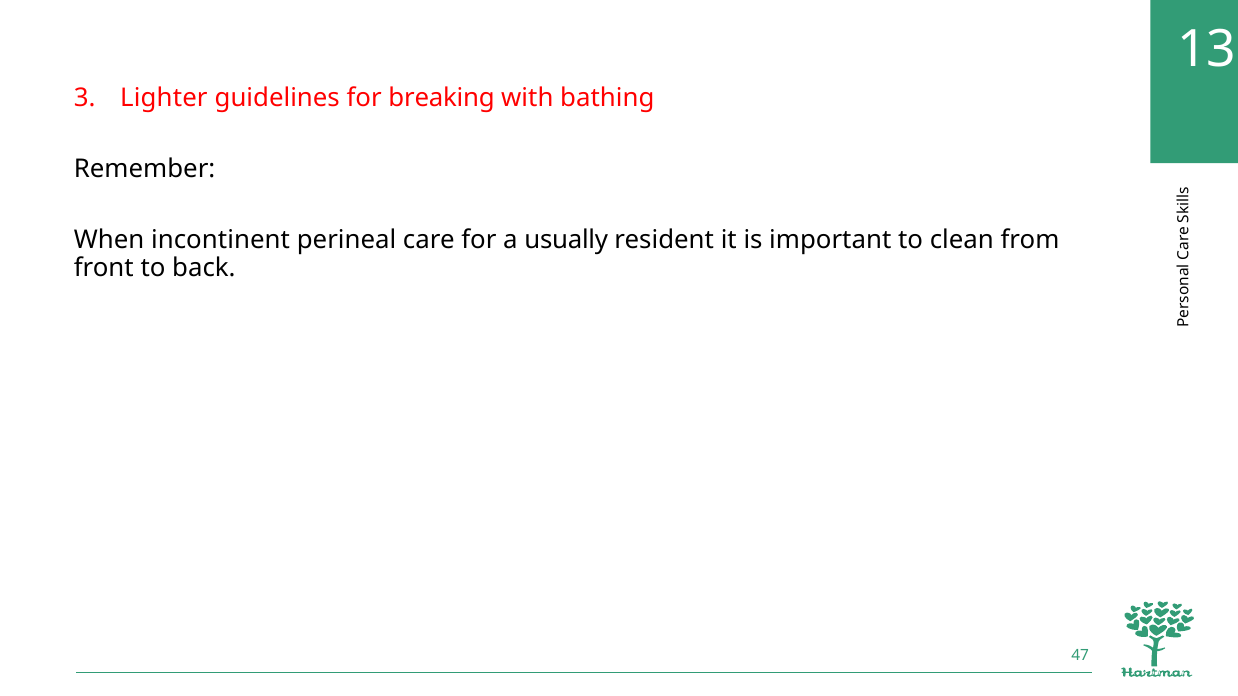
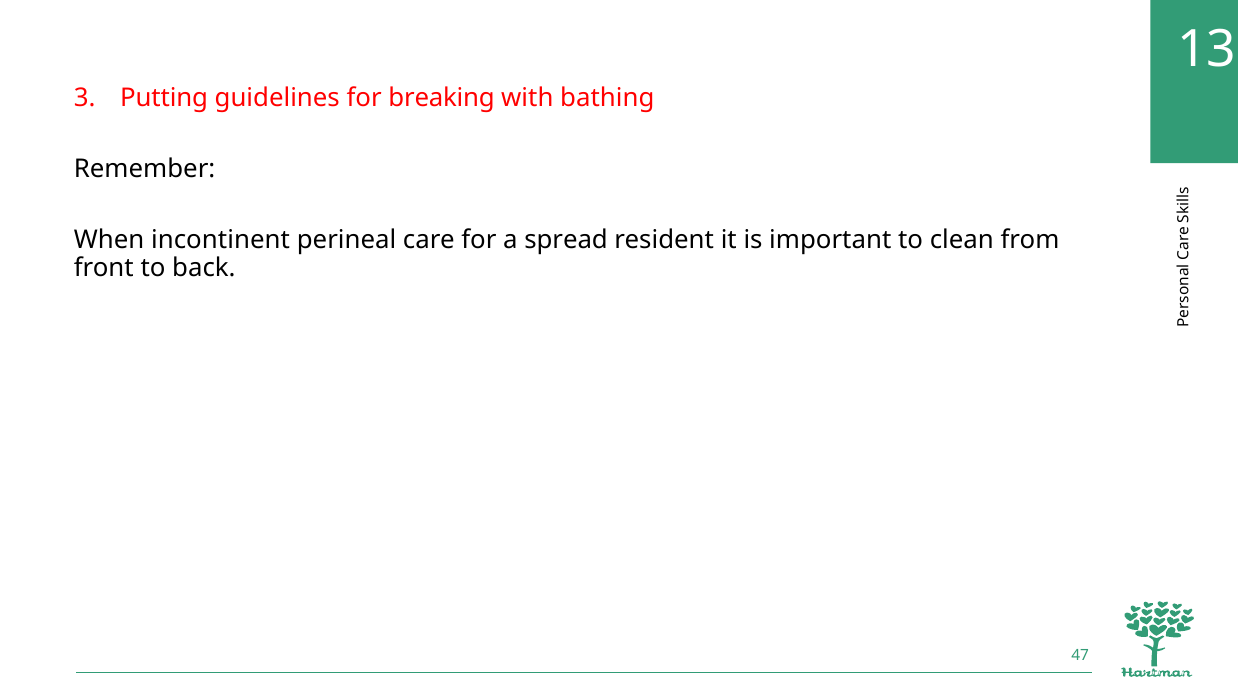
Lighter: Lighter -> Putting (164, 98)
usually: usually -> spread (566, 240)
